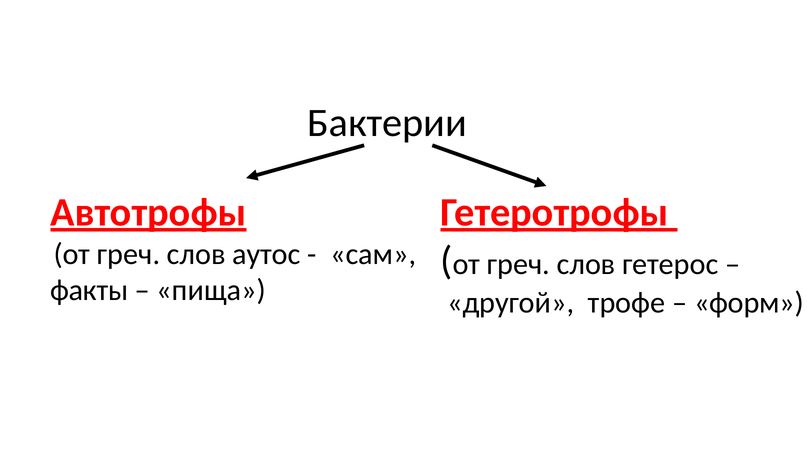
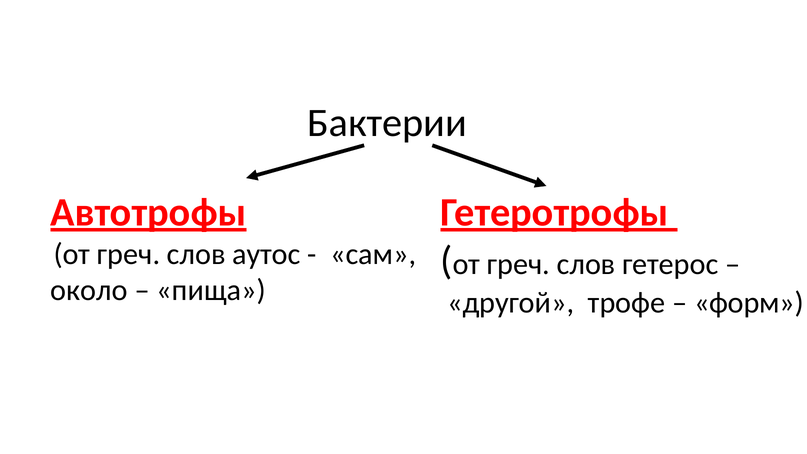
факты: факты -> около (89, 290)
